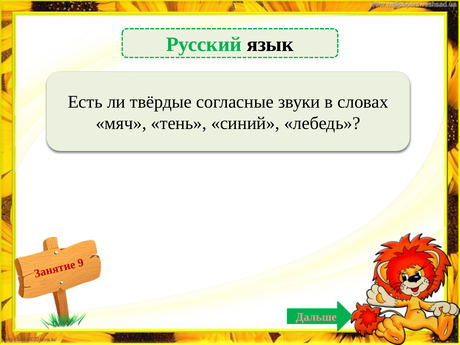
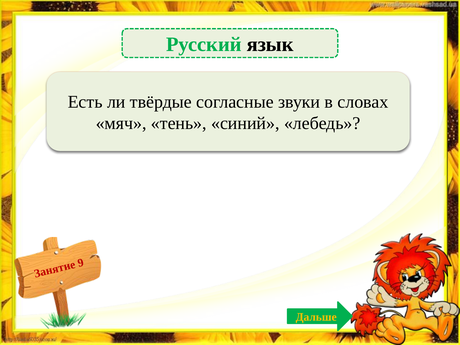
Дальше colour: pink -> yellow (316, 317)
